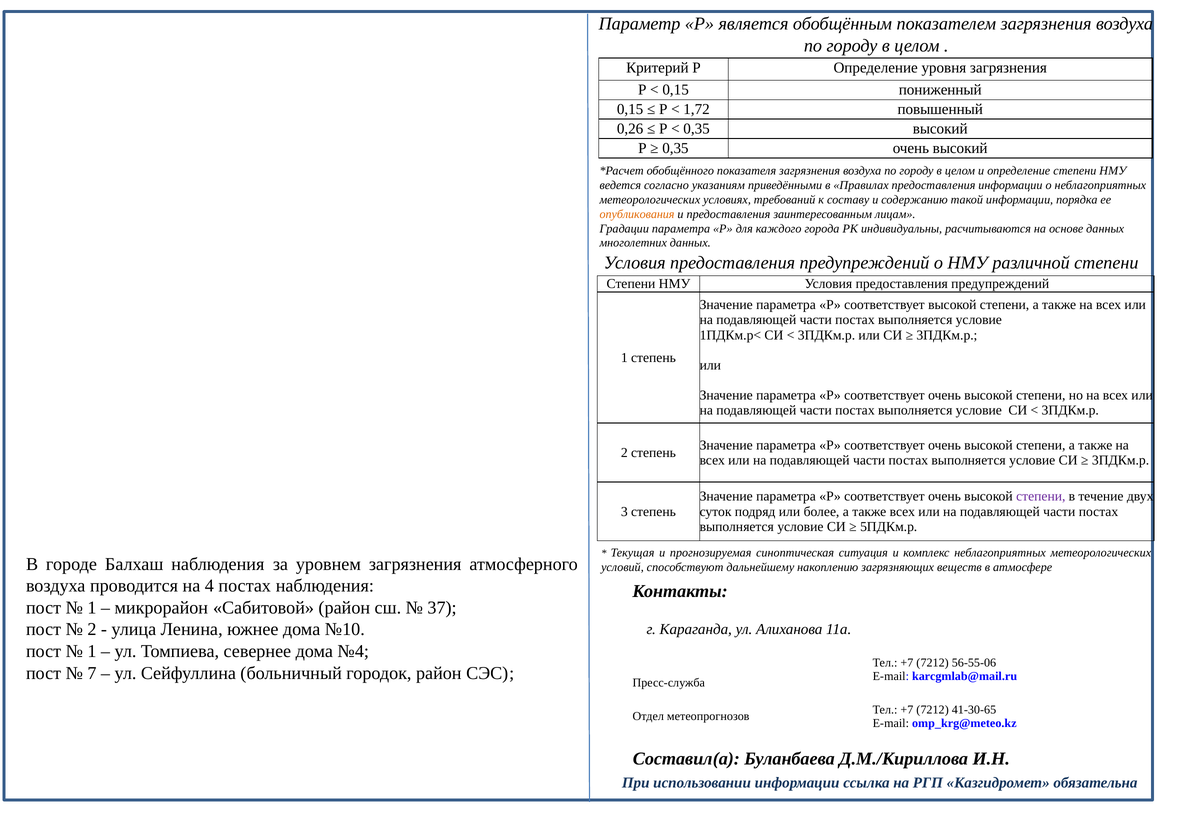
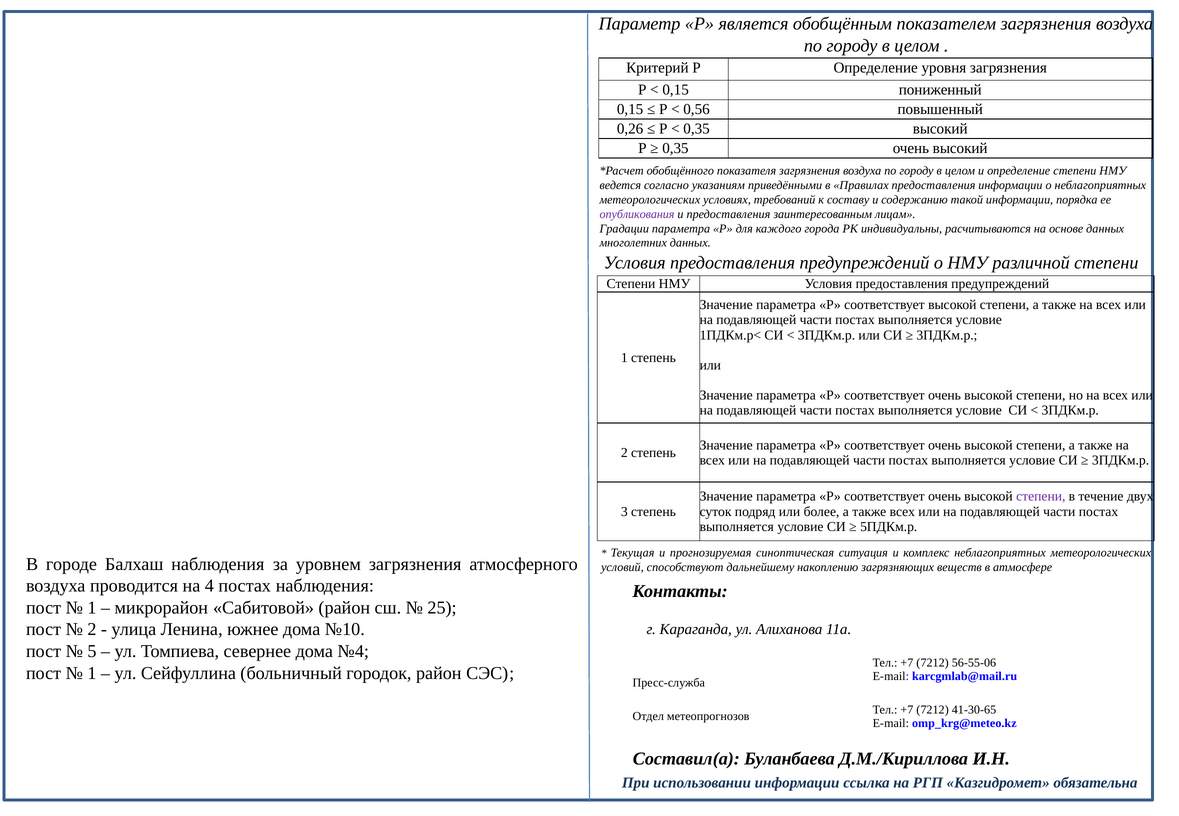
1,72: 1,72 -> 0,56 (697, 109)
опубликования colour: orange -> purple (637, 214)
37: 37 -> 25 (442, 608)
1: 1 -> 5 (92, 651)
7: 7 -> 1 (92, 673)
